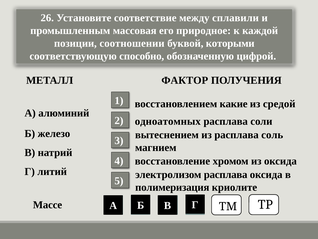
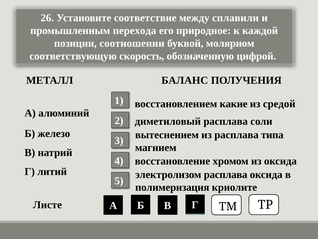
массовая: массовая -> перехода (135, 31)
которыми: которыми -> молярном (230, 43)
способно: способно -> скорость (142, 56)
ФАКТОР: ФАКТОР -> БАЛАНС (185, 80)
одноатомных: одноатомных -> диметиловый (168, 121)
соль: соль -> типа (272, 135)
Массе: Массе -> Листе (47, 204)
